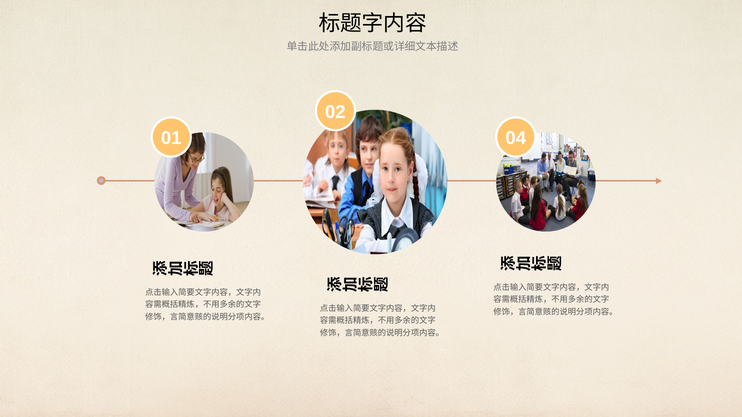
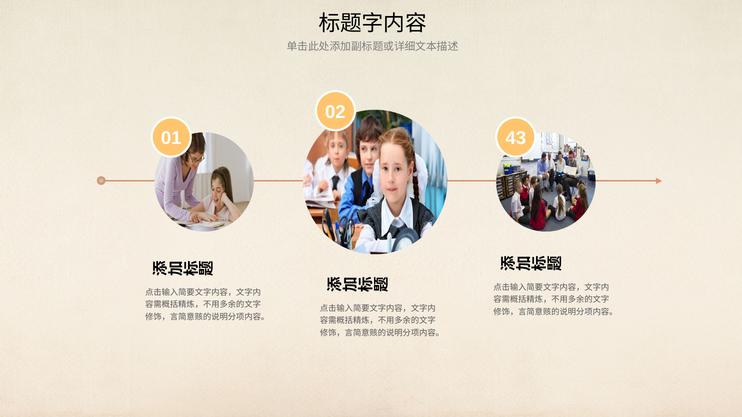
04: 04 -> 43 (516, 138)
